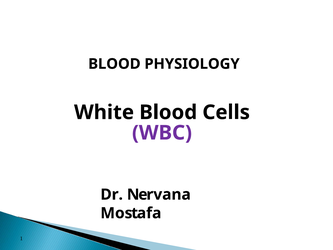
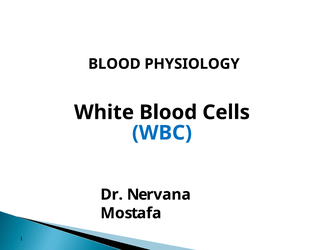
WBC colour: purple -> blue (162, 133)
